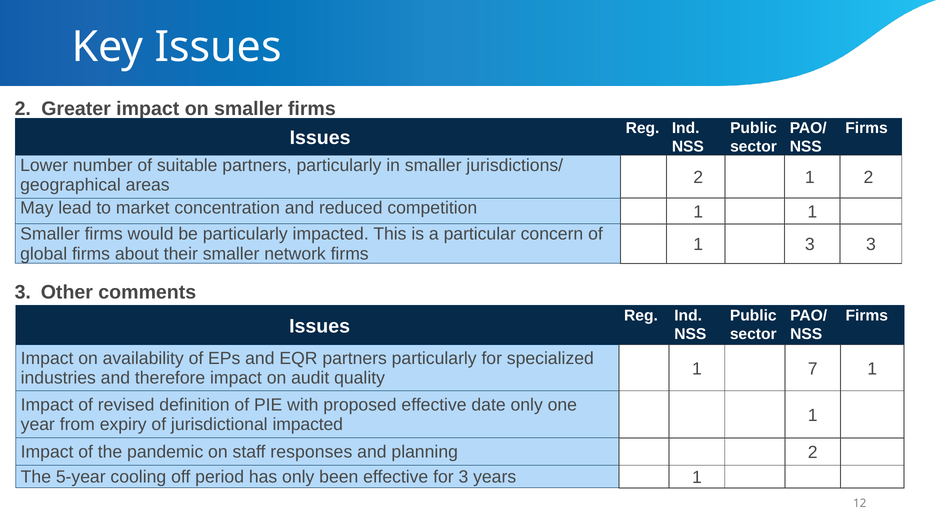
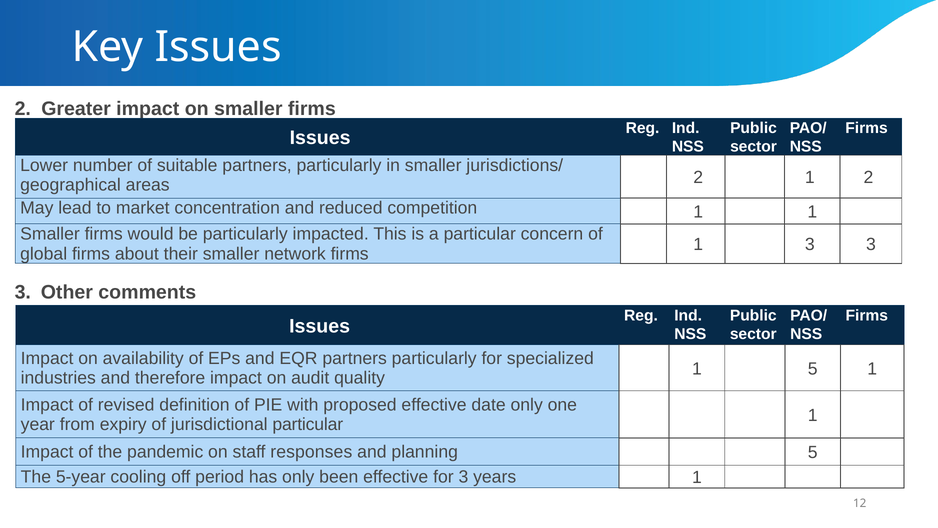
1 7: 7 -> 5 (813, 368)
jurisdictional impacted: impacted -> particular (308, 424)
planning 2: 2 -> 5 (813, 452)
